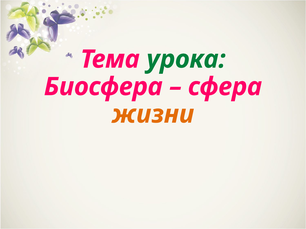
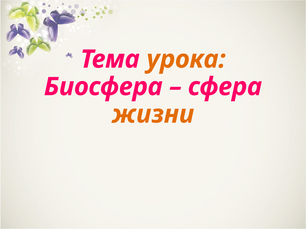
урока colour: green -> orange (186, 59)
